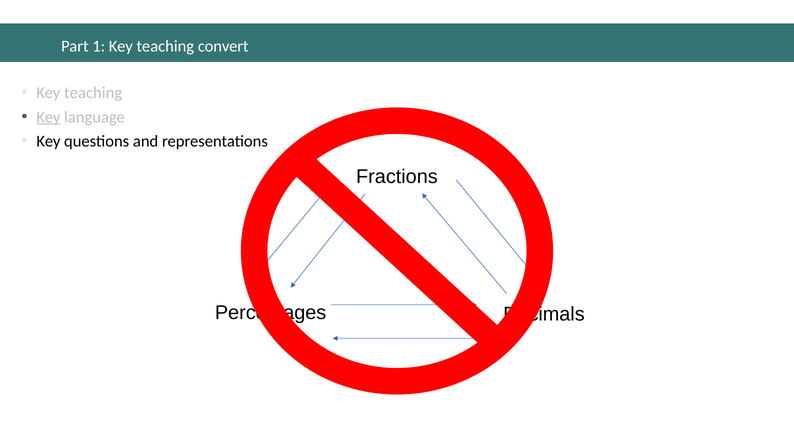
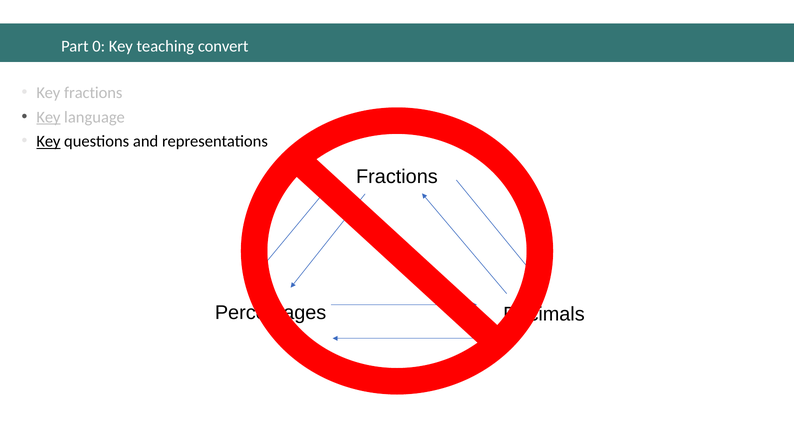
1: 1 -> 0 (99, 46)
teaching: teaching -> fractions (93, 93)
Key underline: none -> present (48, 141)
